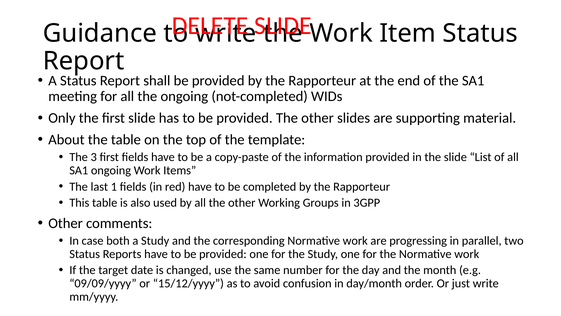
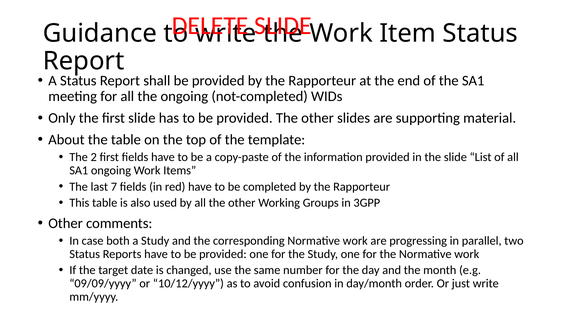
3: 3 -> 2 (94, 157)
1: 1 -> 7 (114, 186)
15/12/yyyy: 15/12/yyyy -> 10/12/yyyy (188, 283)
